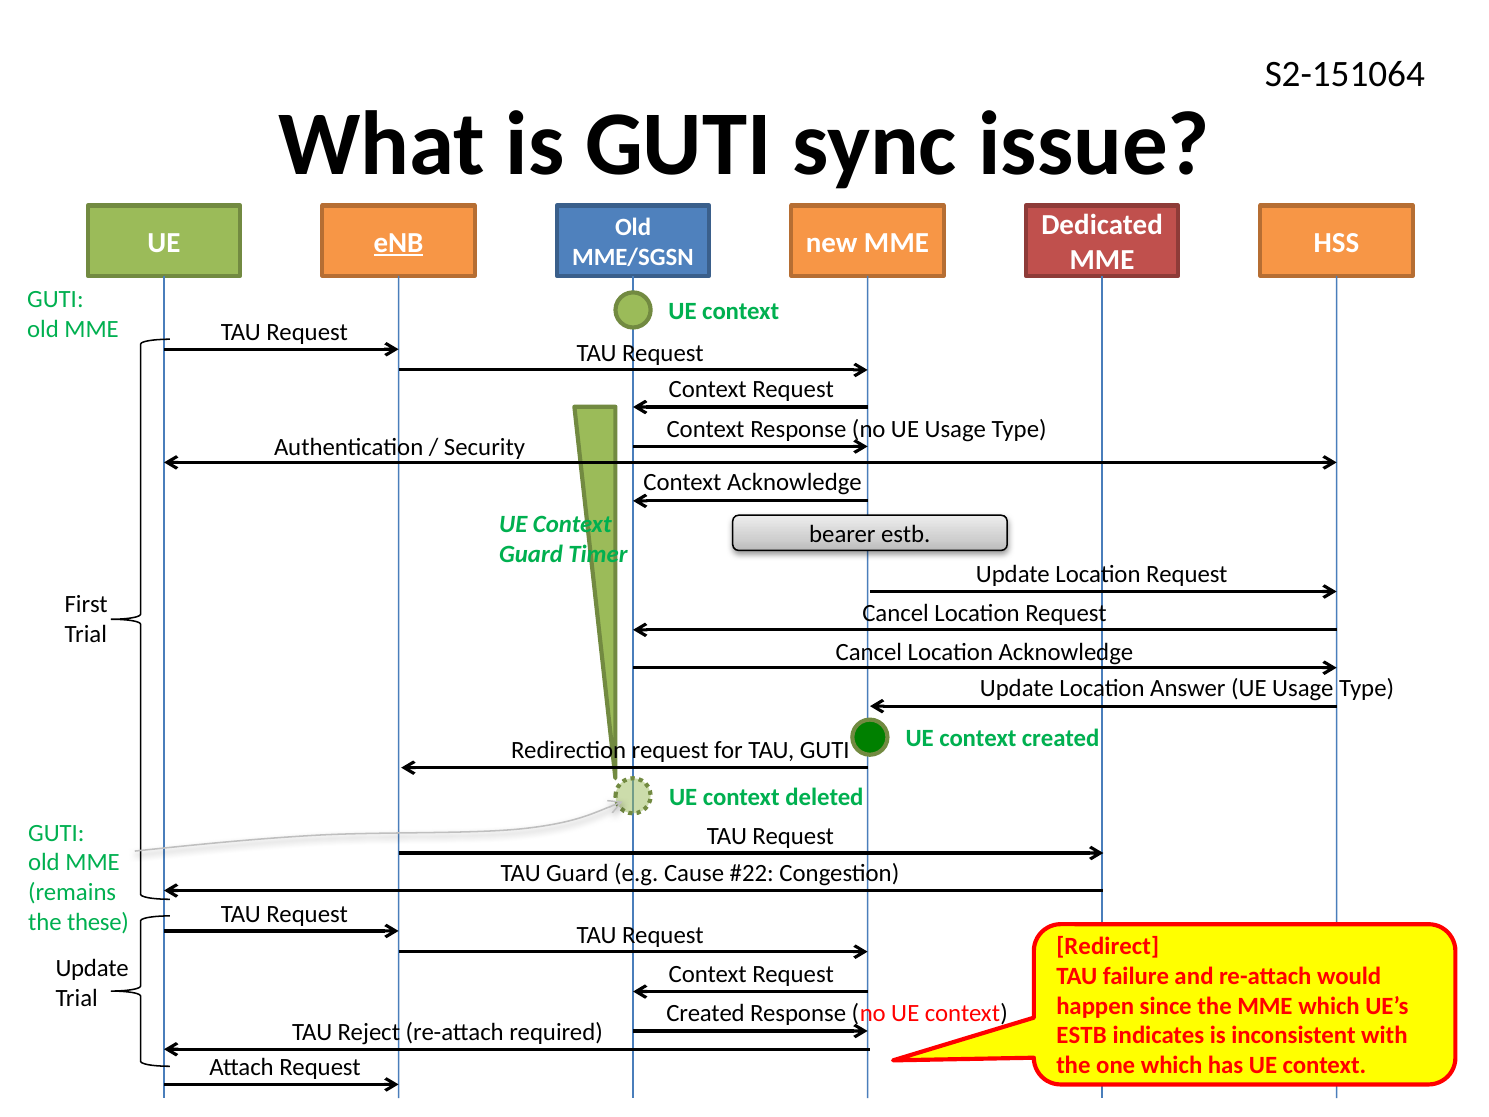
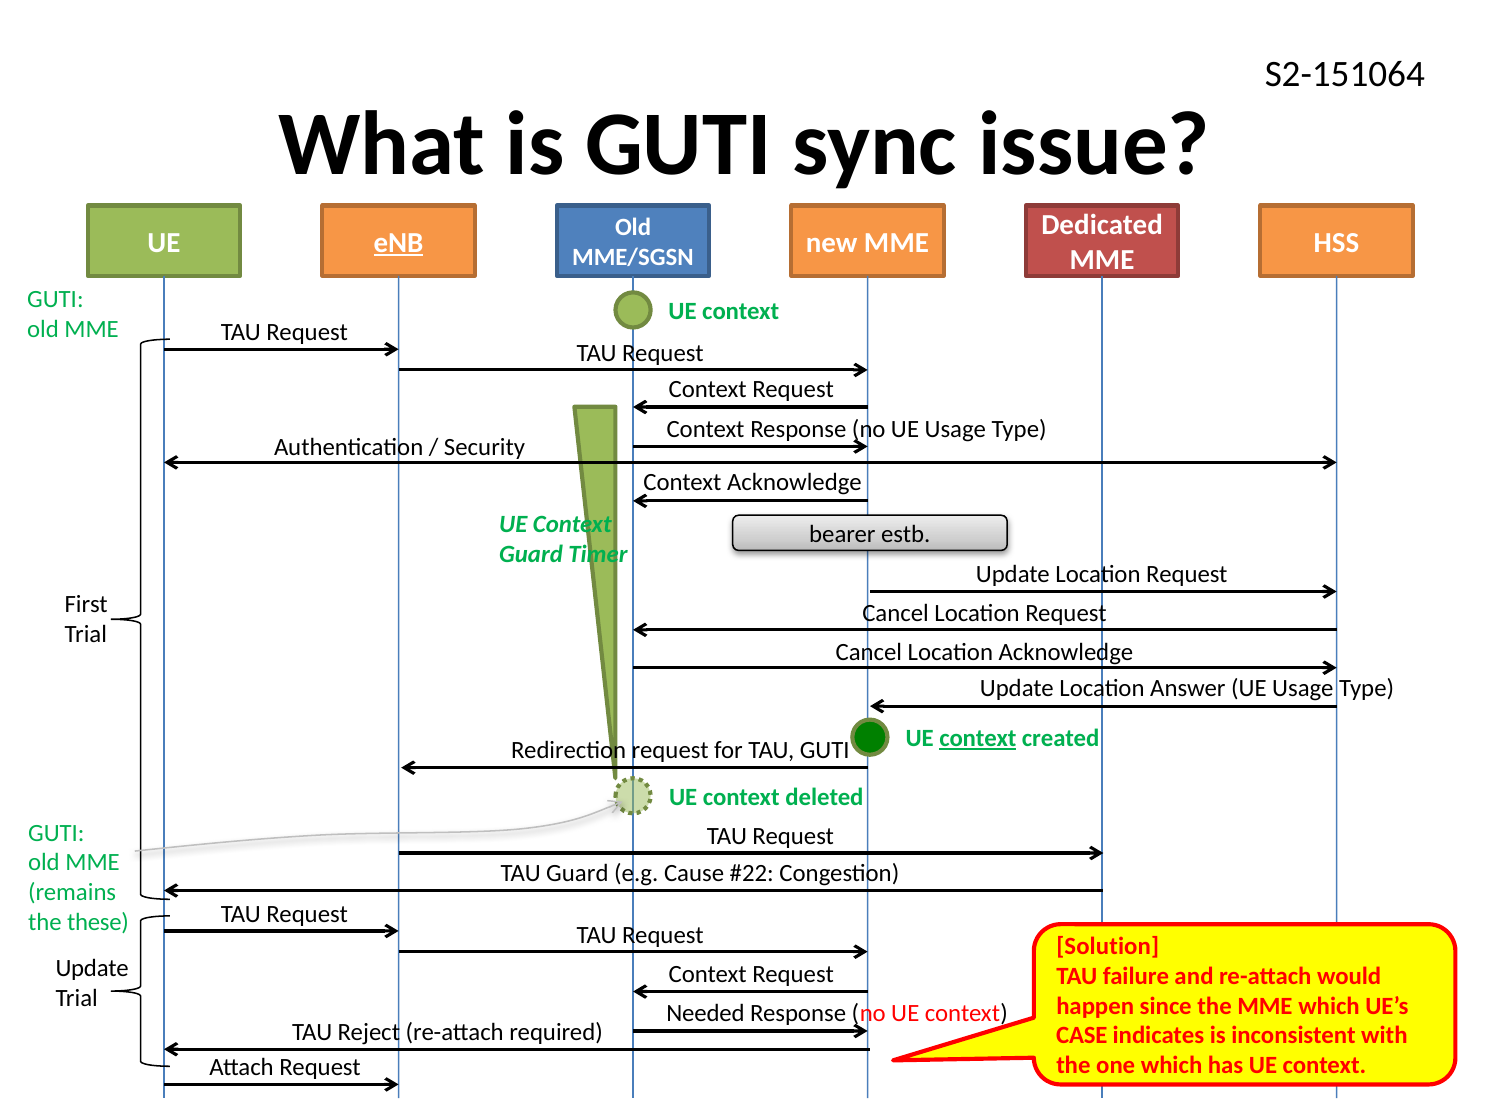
context underline: none -> present (978, 738)
Redirect: Redirect -> Solution (1108, 946)
Created: Created -> Needed (705, 1013)
ESTB: ESTB -> CASE (1082, 1036)
